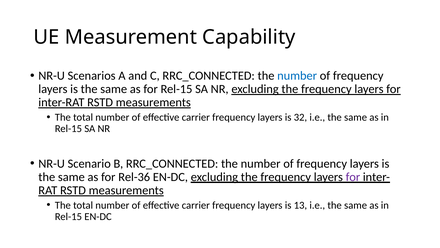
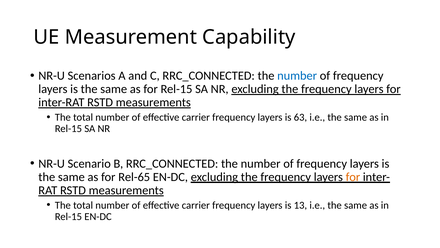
32: 32 -> 63 (300, 117)
Rel-36: Rel-36 -> Rel-65 (134, 177)
for colour: purple -> orange (353, 177)
